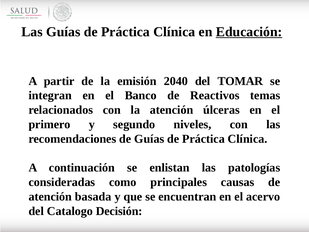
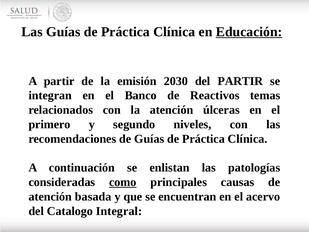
2040: 2040 -> 2030 (176, 81)
del TOMAR: TOMAR -> PARTIR (240, 81)
como underline: none -> present (123, 182)
Decisión: Decisión -> Integral (119, 211)
